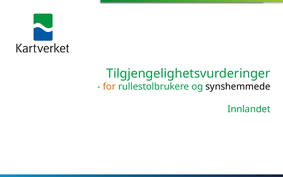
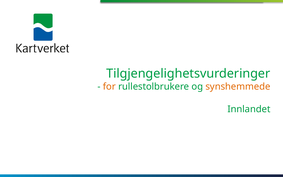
synshemmede colour: black -> orange (238, 86)
